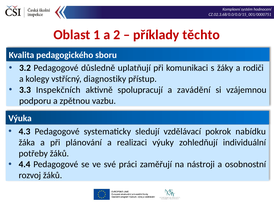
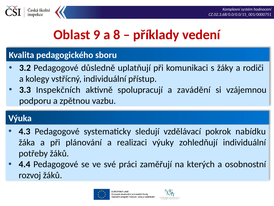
1: 1 -> 9 (97, 35)
2: 2 -> 8 (117, 35)
těchto: těchto -> vedení (201, 35)
vstřícný diagnostiky: diagnostiky -> individuální (105, 79)
nástroji: nástroji -> kterých (201, 164)
